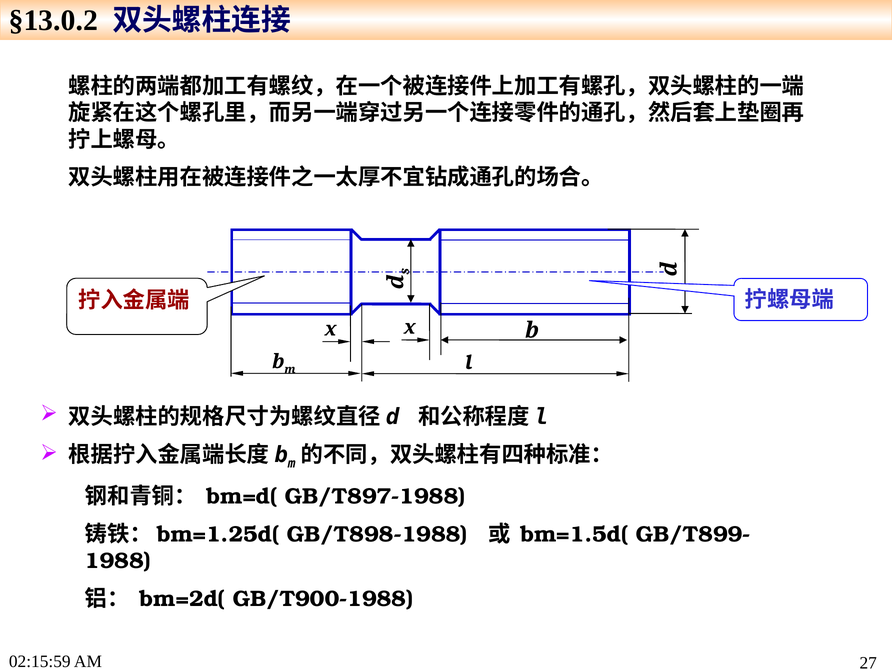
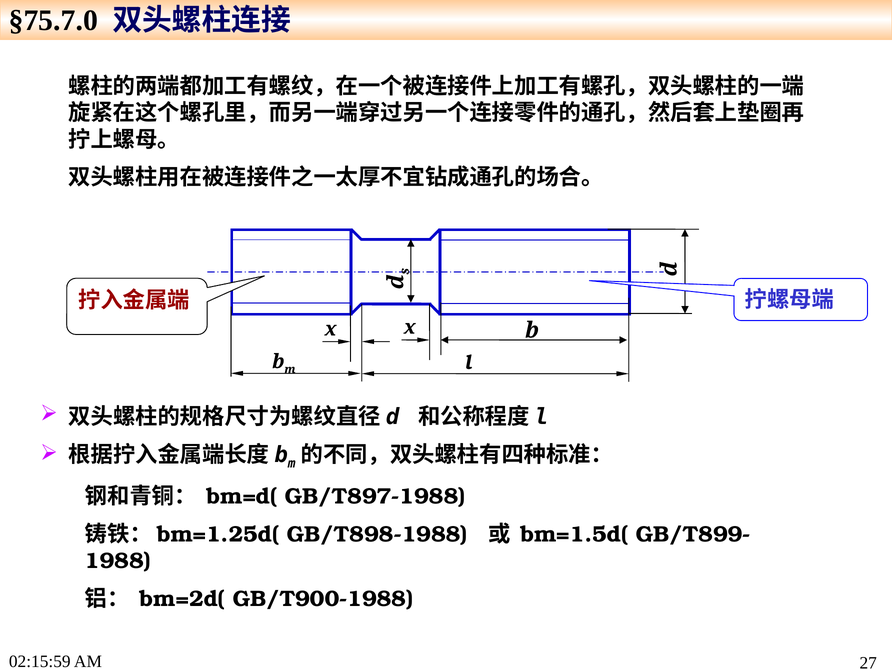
§13.0.2: §13.0.2 -> §75.7.0 (53, 20)
